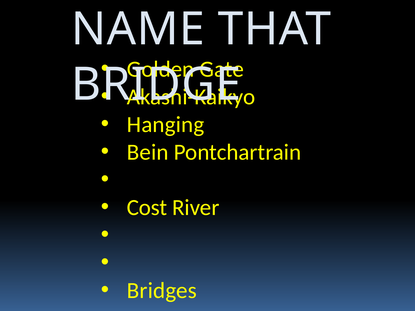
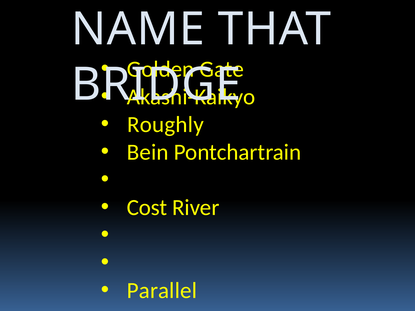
Hanging: Hanging -> Roughly (165, 125)
Bridges: Bridges -> Parallel (162, 291)
